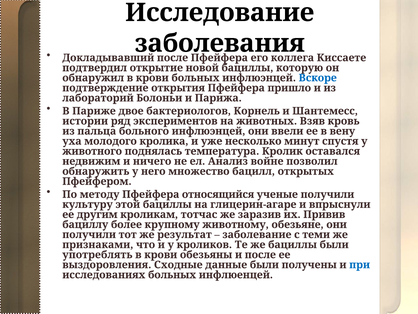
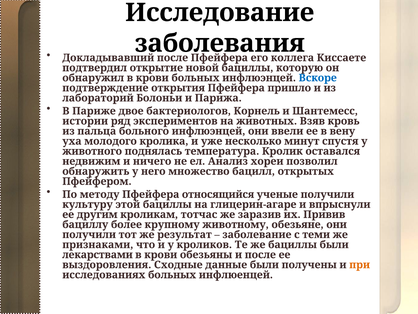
войне: войне -> хореи (267, 161)
употреблять: употреблять -> лекарствами (97, 254)
при colour: blue -> orange (360, 264)
